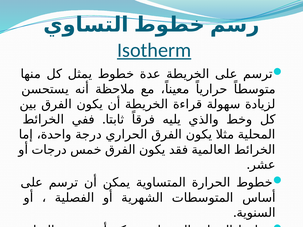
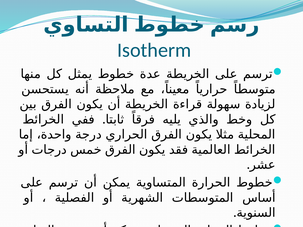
Isotherm underline: present -> none (154, 50)
